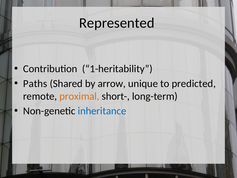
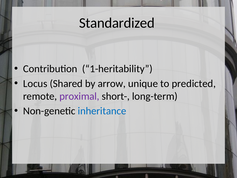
Represented: Represented -> Standardized (117, 23)
Paths: Paths -> Locus (35, 83)
proximal colour: orange -> purple (79, 96)
